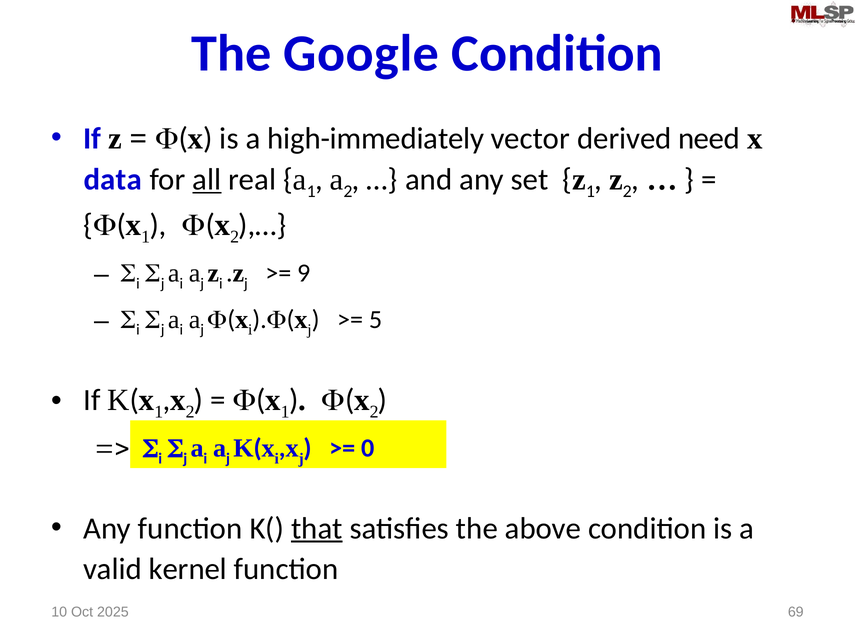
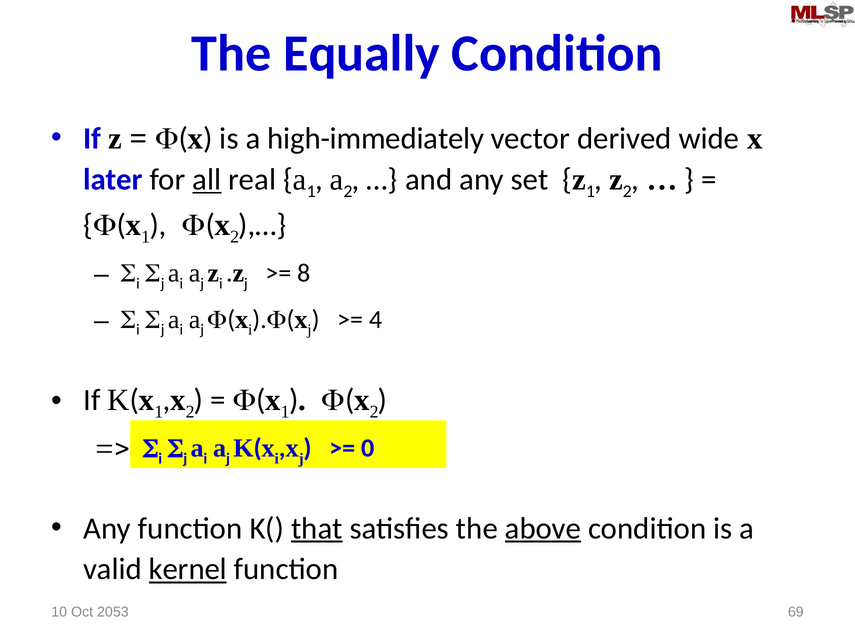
Google: Google -> Equally (362, 53)
need: need -> wide (709, 138)
data: data -> later (113, 180)
9: 9 -> 8 (304, 273)
5: 5 -> 4 (376, 320)
above underline: none -> present (543, 529)
kernel underline: none -> present (188, 569)
2025: 2025 -> 2053 (113, 612)
